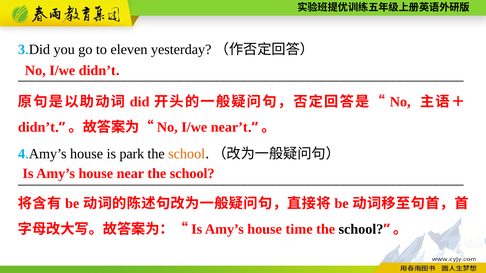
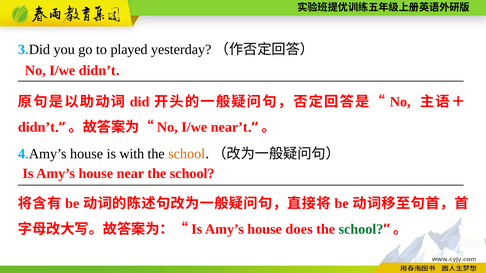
eleven: eleven -> played (129, 50)
park: park -> with (132, 154)
time: time -> does (299, 229)
school colour: black -> green (361, 229)
